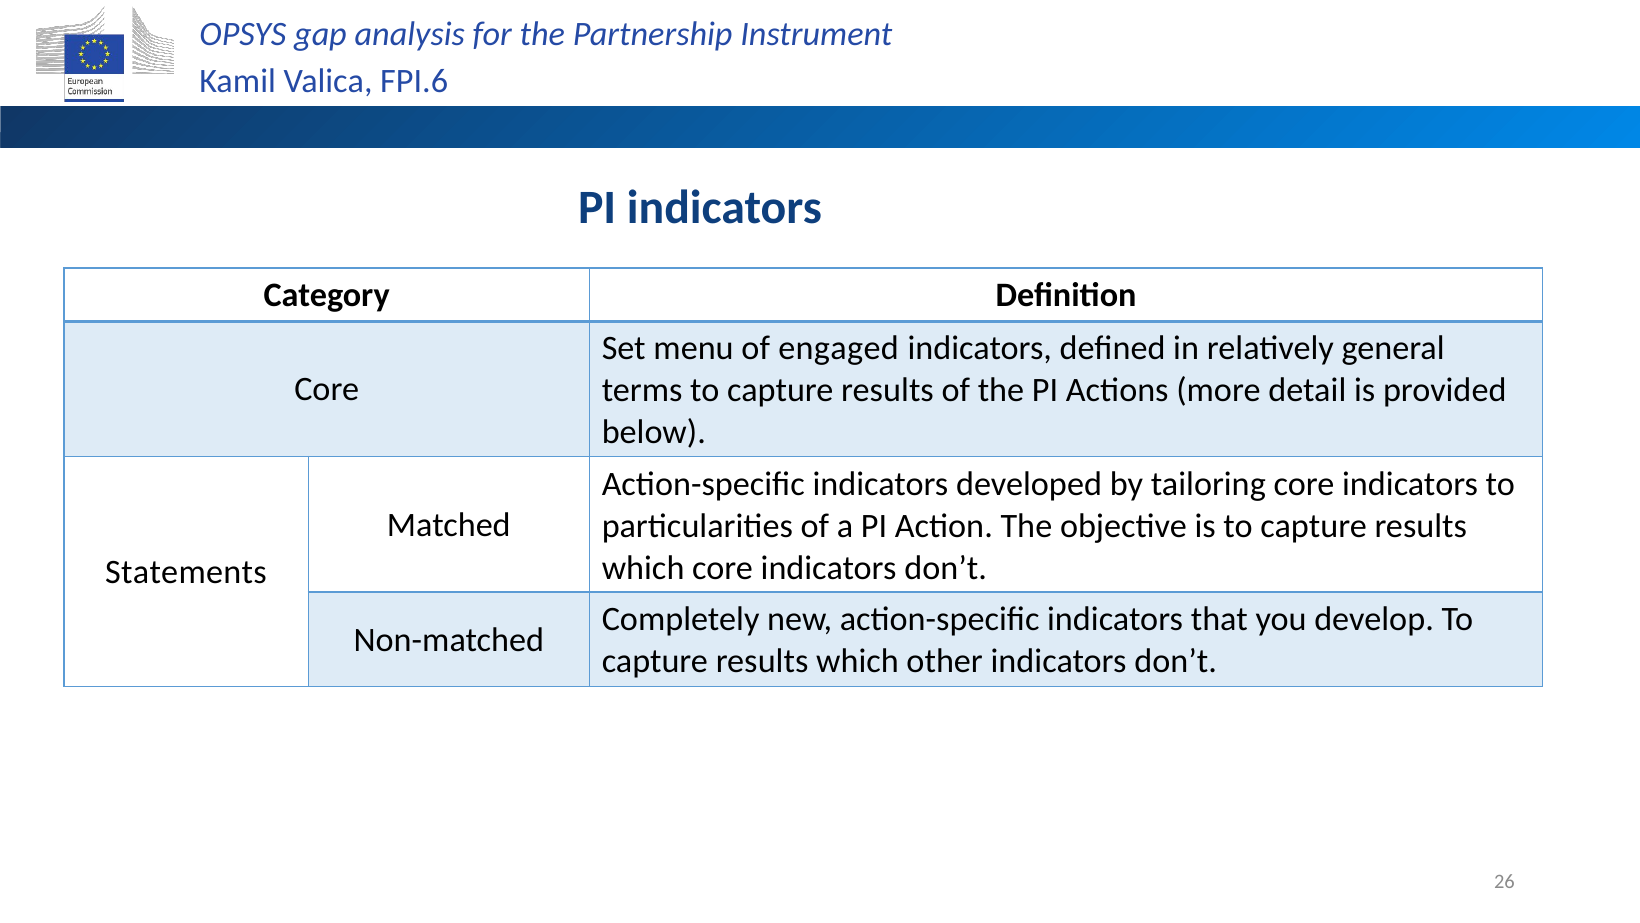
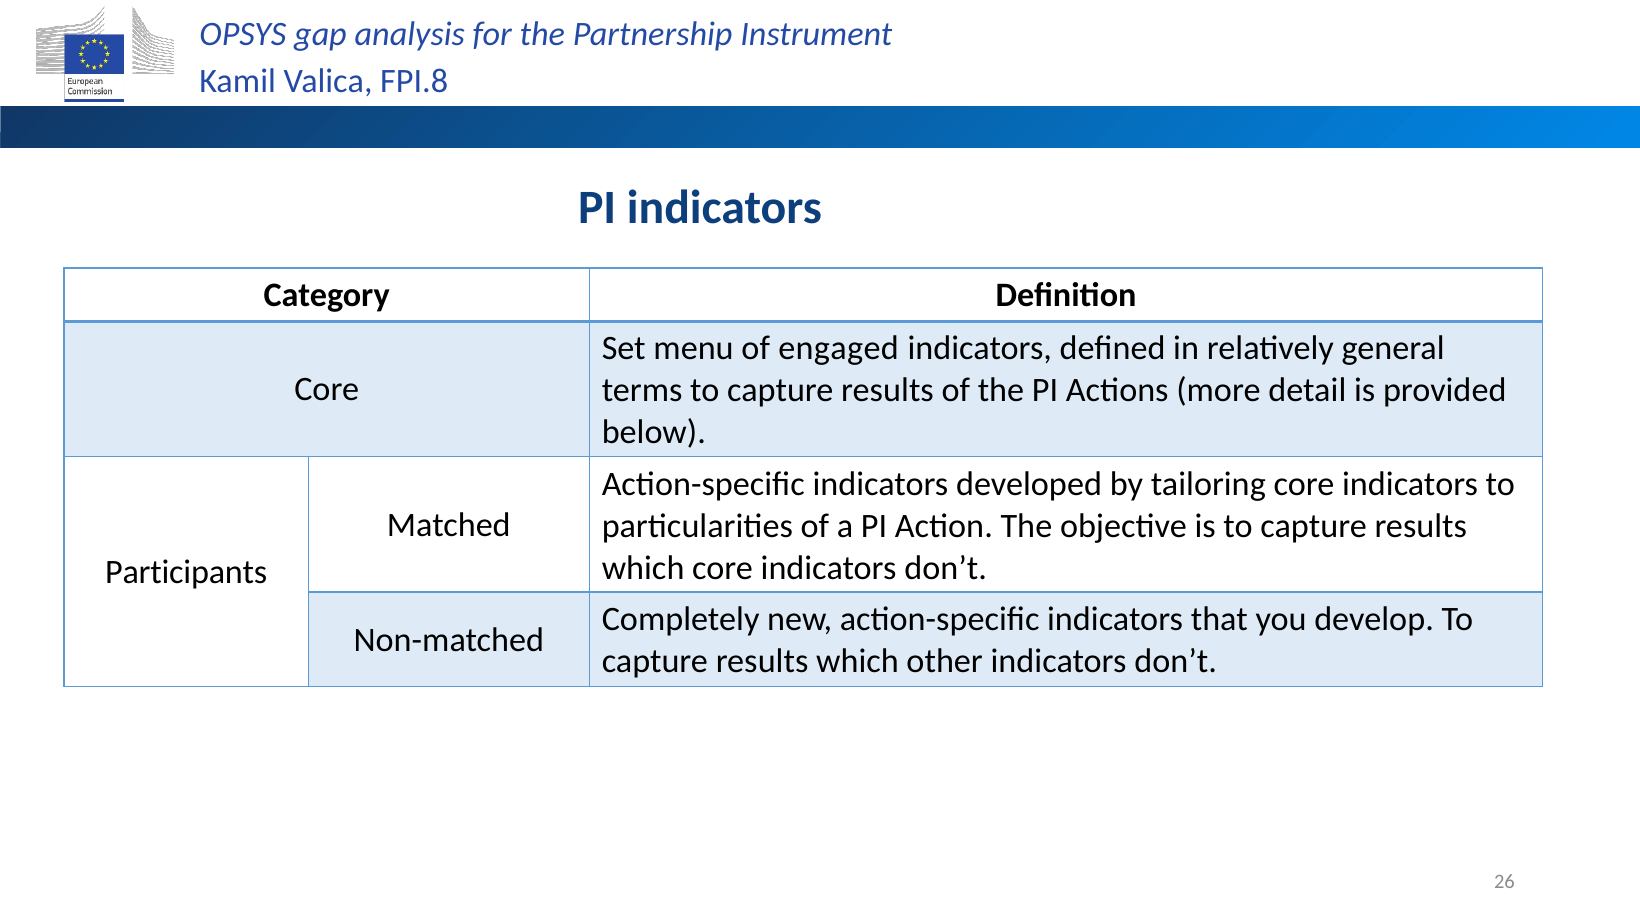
FPI.6: FPI.6 -> FPI.8 (414, 81)
Statements: Statements -> Participants (186, 572)
